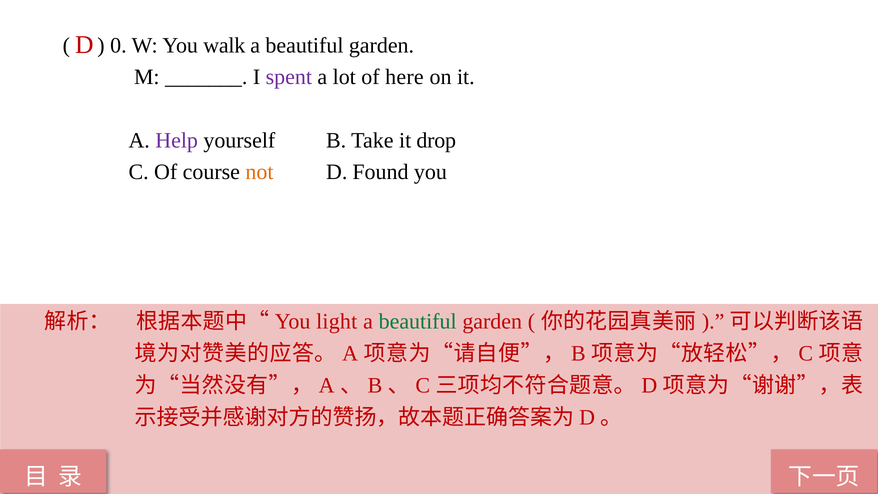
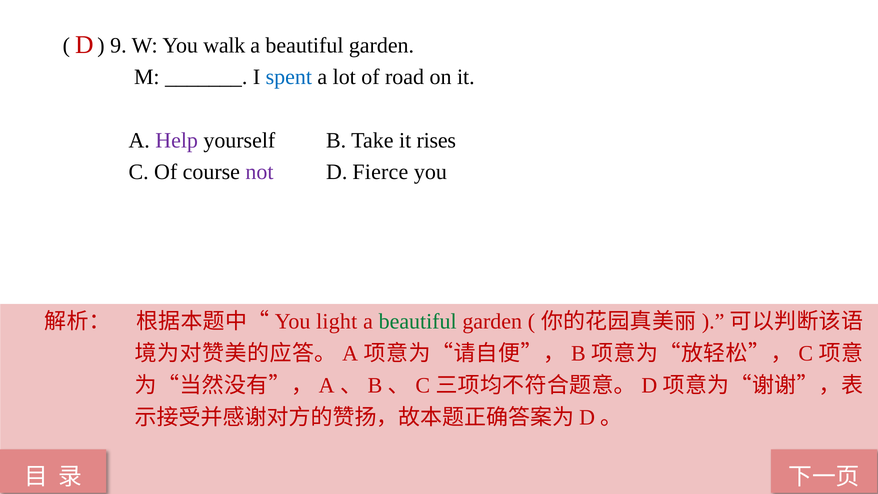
0: 0 -> 9 (118, 46)
spent colour: purple -> blue (289, 77)
here: here -> road (405, 77)
drop: drop -> rises (436, 140)
not colour: orange -> purple (259, 172)
Found: Found -> Fierce (380, 172)
